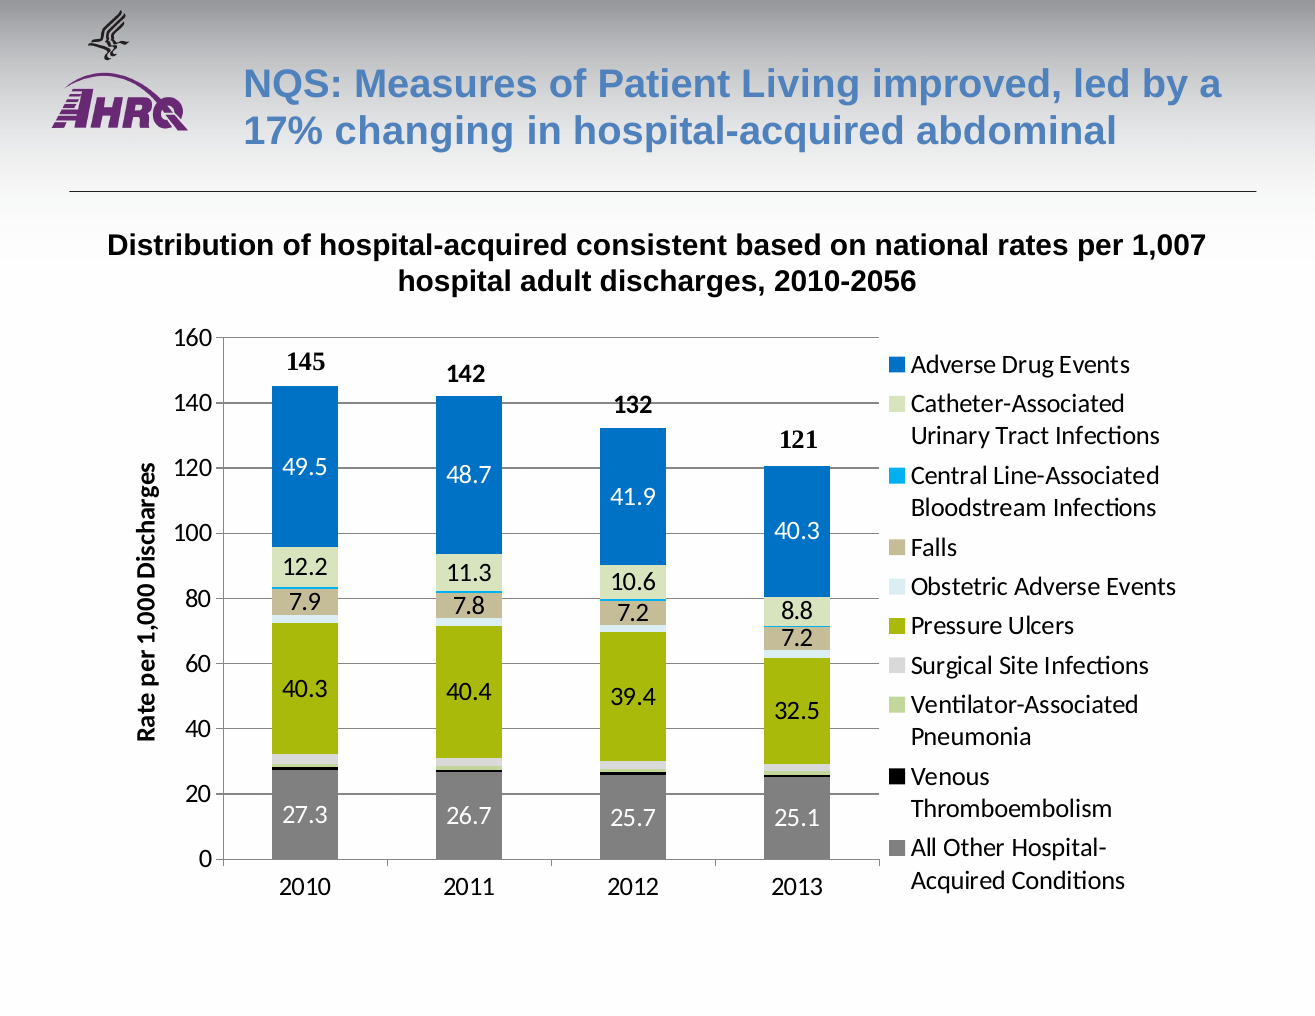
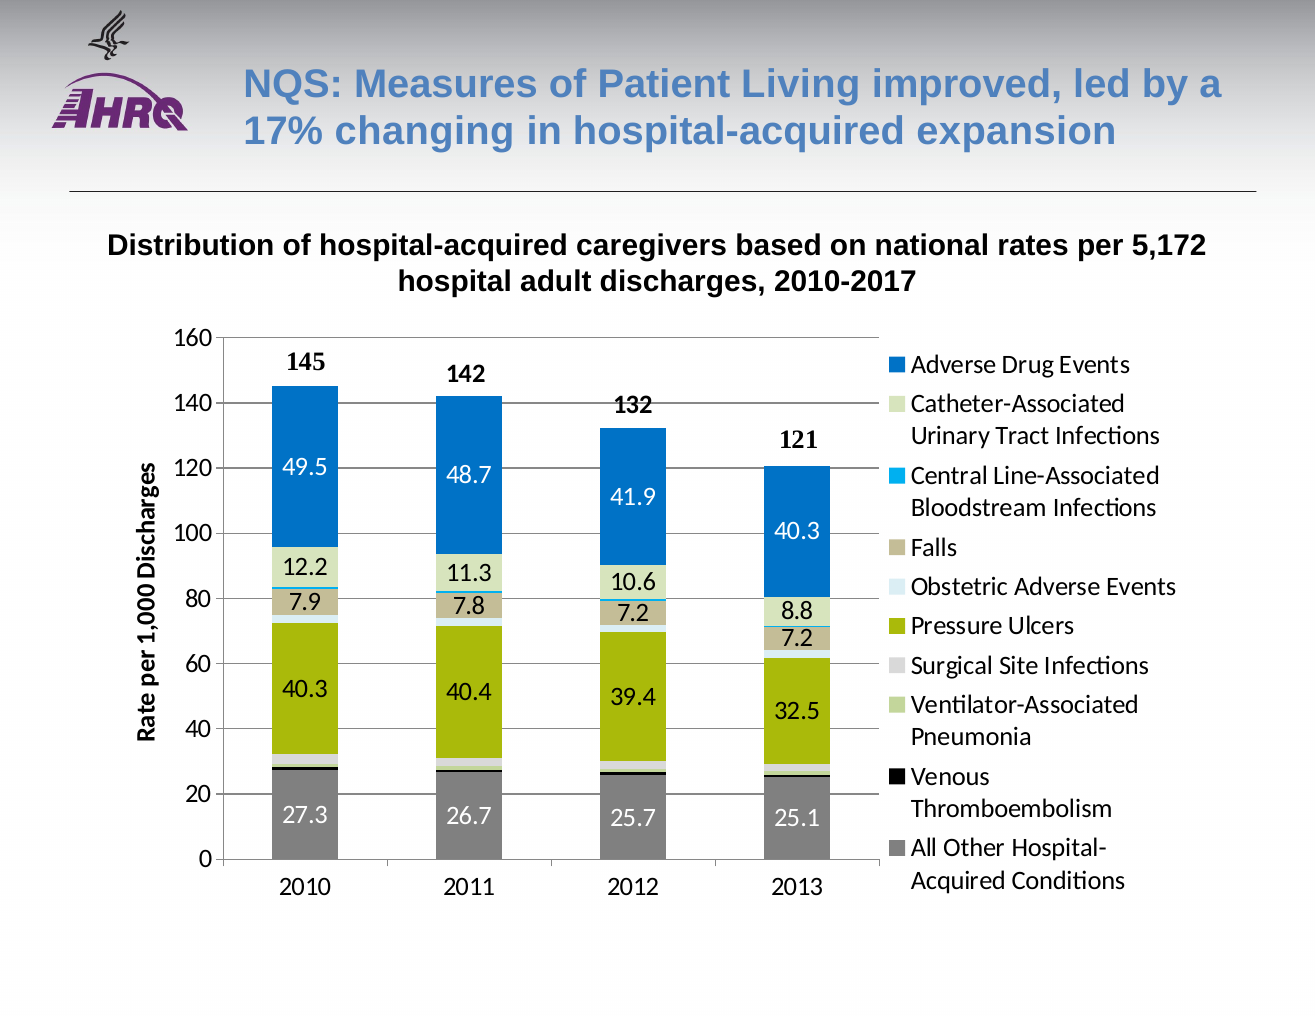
abdominal: abdominal -> expansion (1016, 132)
consistent: consistent -> caregivers (652, 246)
1,007: 1,007 -> 5,172 (1169, 246)
2010-2056: 2010-2056 -> 2010-2017 (845, 282)
